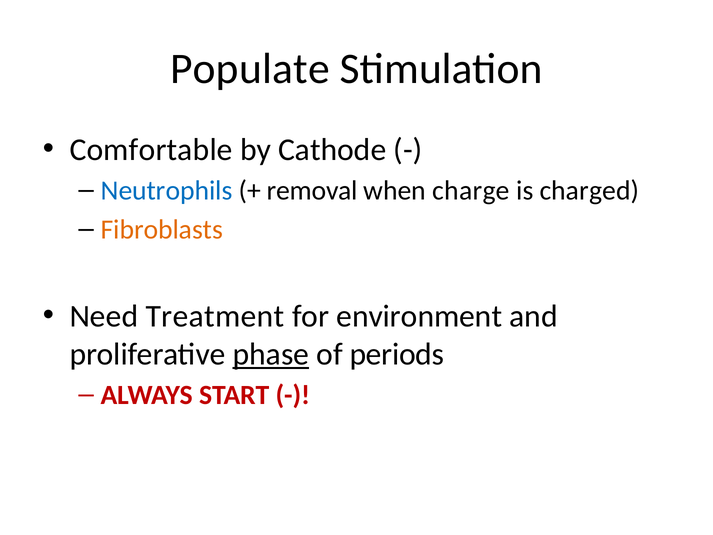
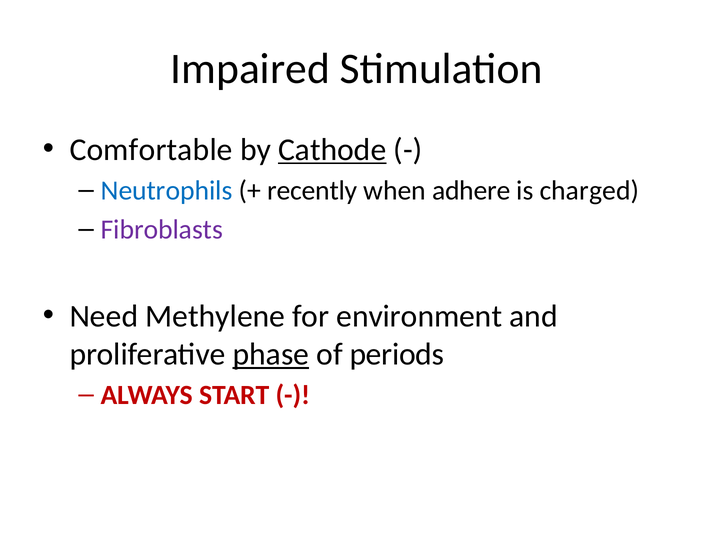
Populate: Populate -> Impaired (250, 69)
Cathode underline: none -> present (332, 150)
removal: removal -> recently (312, 191)
charge: charge -> adhere (471, 191)
Fibroblasts colour: orange -> purple (162, 229)
Treatment: Treatment -> Methylene (215, 316)
